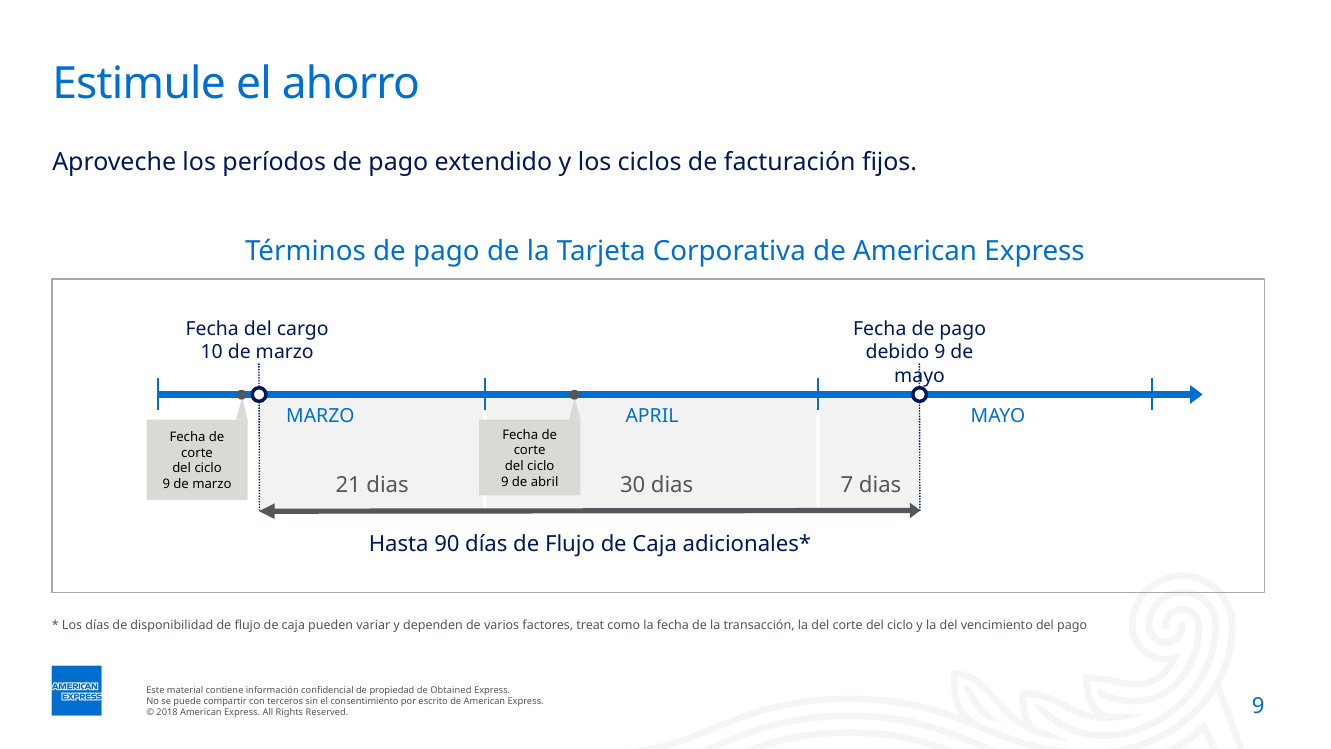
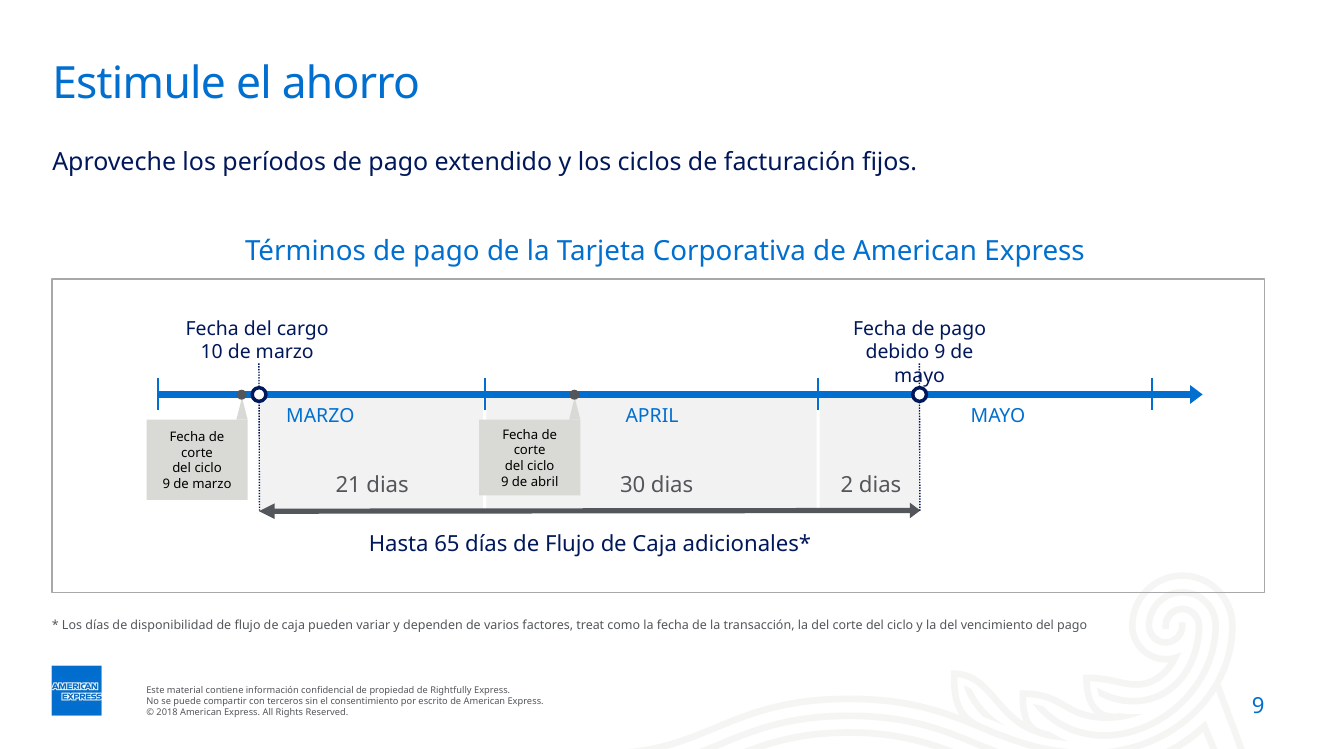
7: 7 -> 2 (847, 485)
90: 90 -> 65 (447, 544)
Obtained: Obtained -> Rightfully (451, 690)
